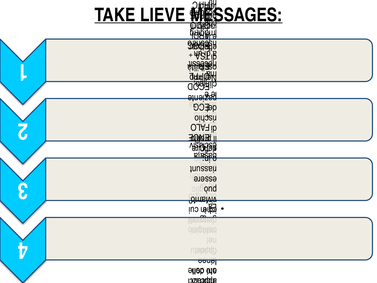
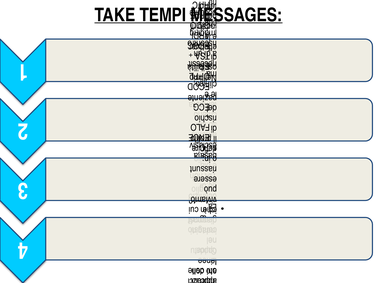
LIEVE: LIEVE -> TEMPI (163, 15)
